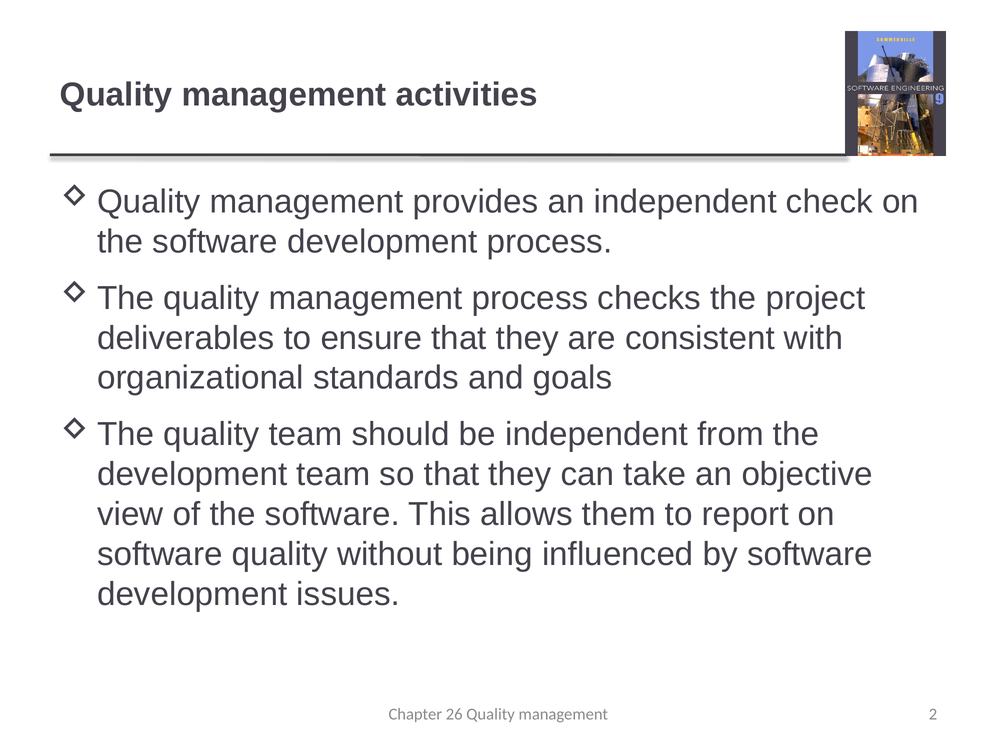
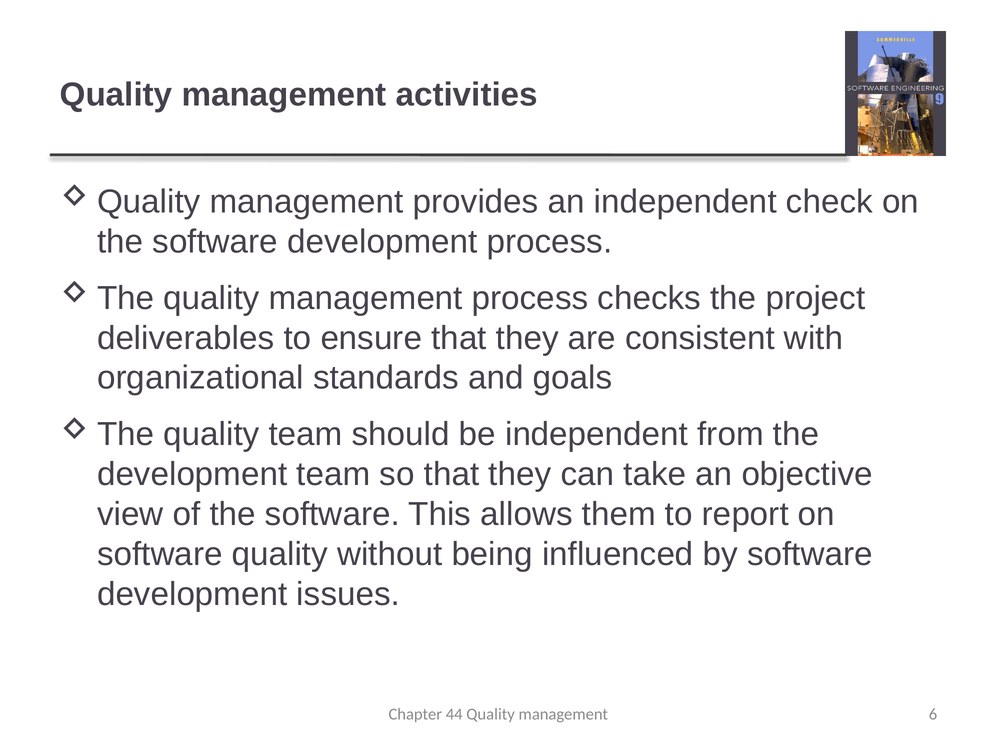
26: 26 -> 44 (454, 714)
2: 2 -> 6 (933, 714)
